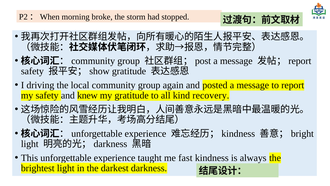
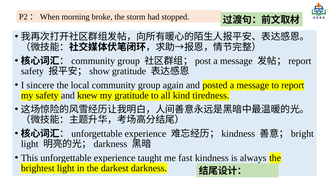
driving: driving -> sincere (40, 85)
recovery: recovery -> tiredness (211, 95)
